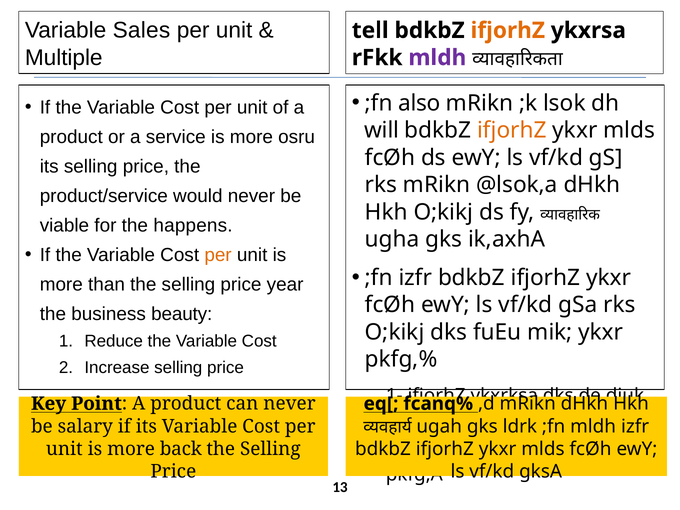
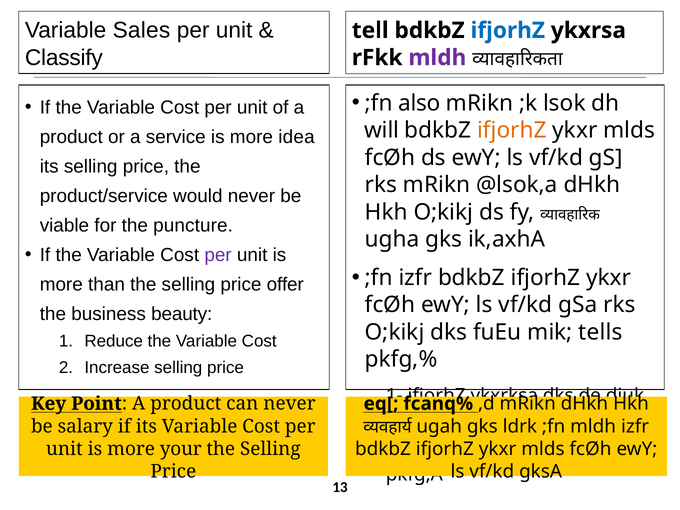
ifjorhZ colour: orange -> blue (508, 30)
Multiple: Multiple -> Classify (64, 58)
osru: osru -> idea (296, 137)
happens: happens -> puncture (193, 225)
per colour: orange -> purple (218, 255)
year: year -> offer (285, 284)
mik ykxr: ykxr -> tells (601, 332)
back: back -> your (181, 449)
